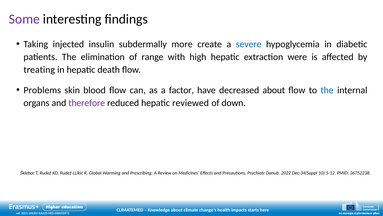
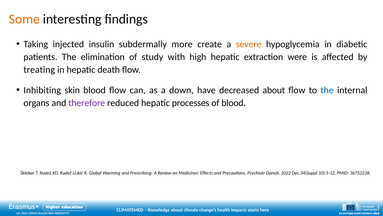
Some colour: purple -> orange (24, 19)
severe colour: blue -> orange (249, 44)
range: range -> study (152, 57)
Problems: Problems -> Inhibiting (42, 90)
factor: factor -> down (181, 90)
reviewed: reviewed -> processes (191, 103)
of down: down -> blood (234, 103)
